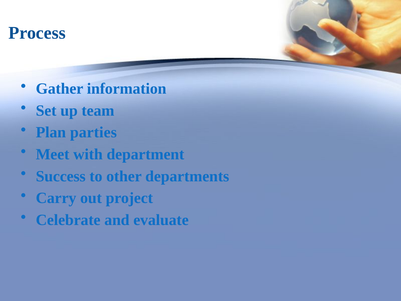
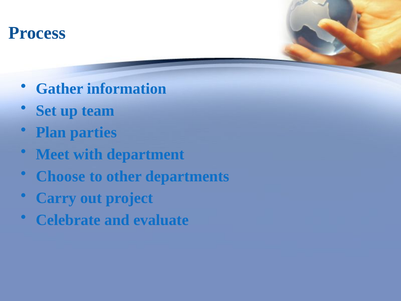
Success: Success -> Choose (61, 176)
